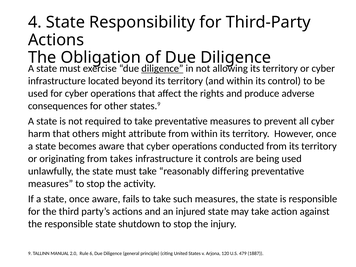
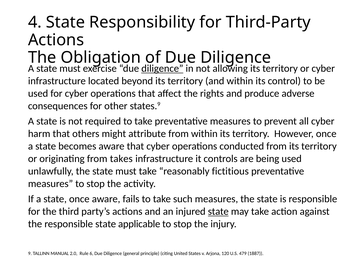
differing: differing -> fictitious (230, 171)
state underline: none -> present (218, 211)
shutdown: shutdown -> applicable (139, 224)
